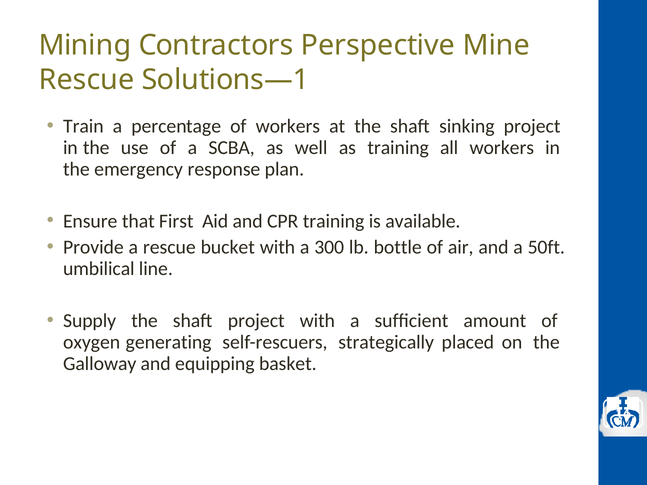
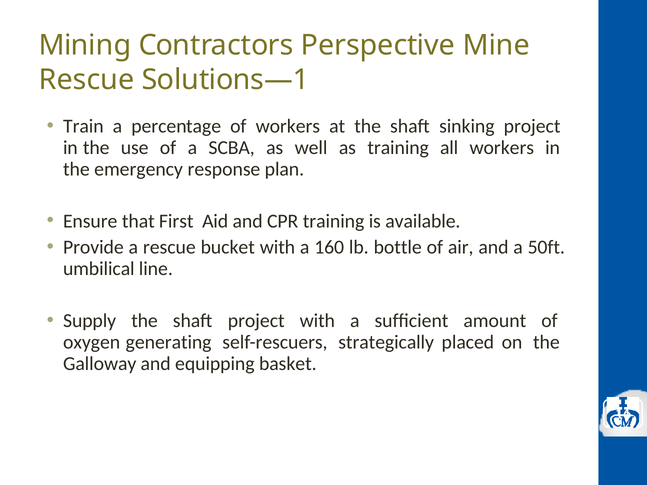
300: 300 -> 160 (329, 248)
